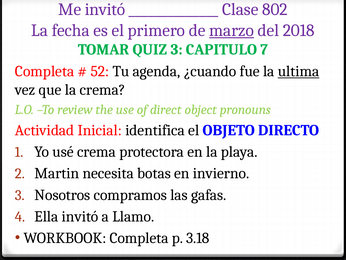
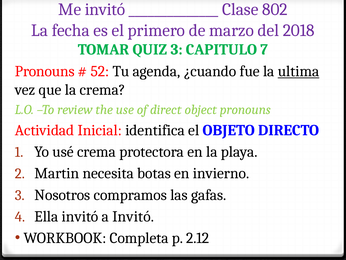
marzo underline: present -> none (232, 30)
Completa: Completa -> Pronouns (45, 71)
a Llamo: Llamo -> Invitó (133, 216)
3.18: 3.18 -> 2.12 (198, 238)
